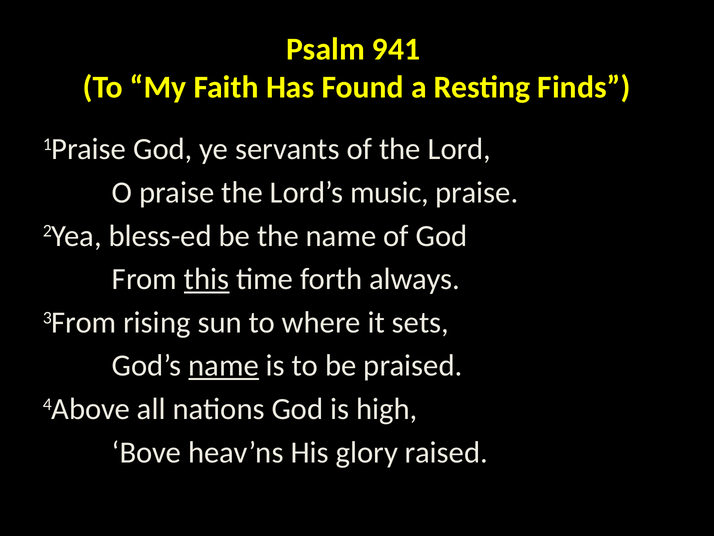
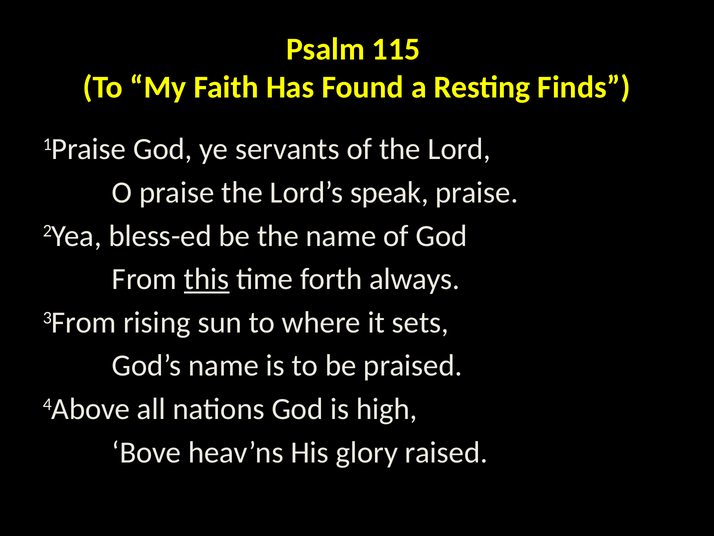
941: 941 -> 115 (396, 49)
music: music -> speak (389, 192)
name underline: present -> none (224, 365)
